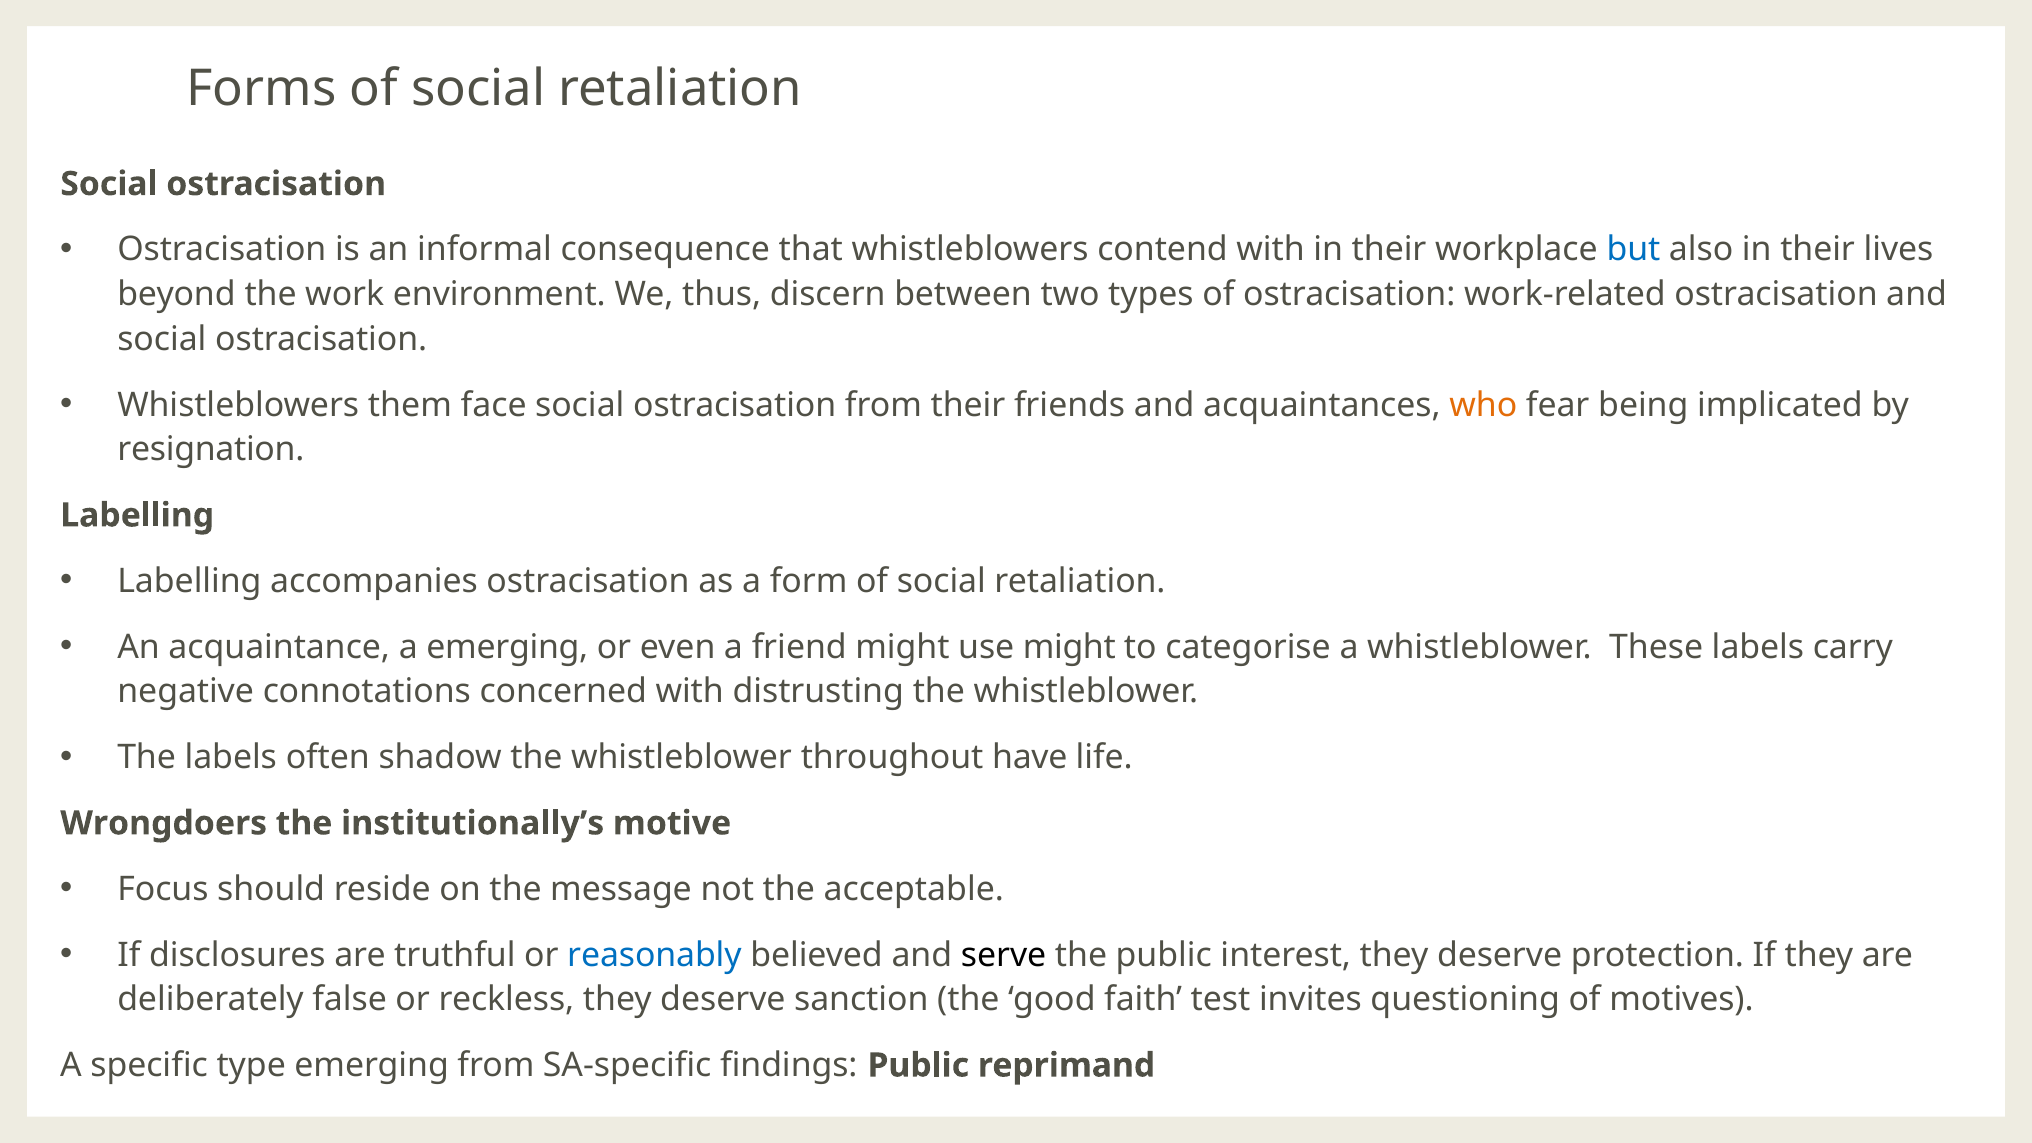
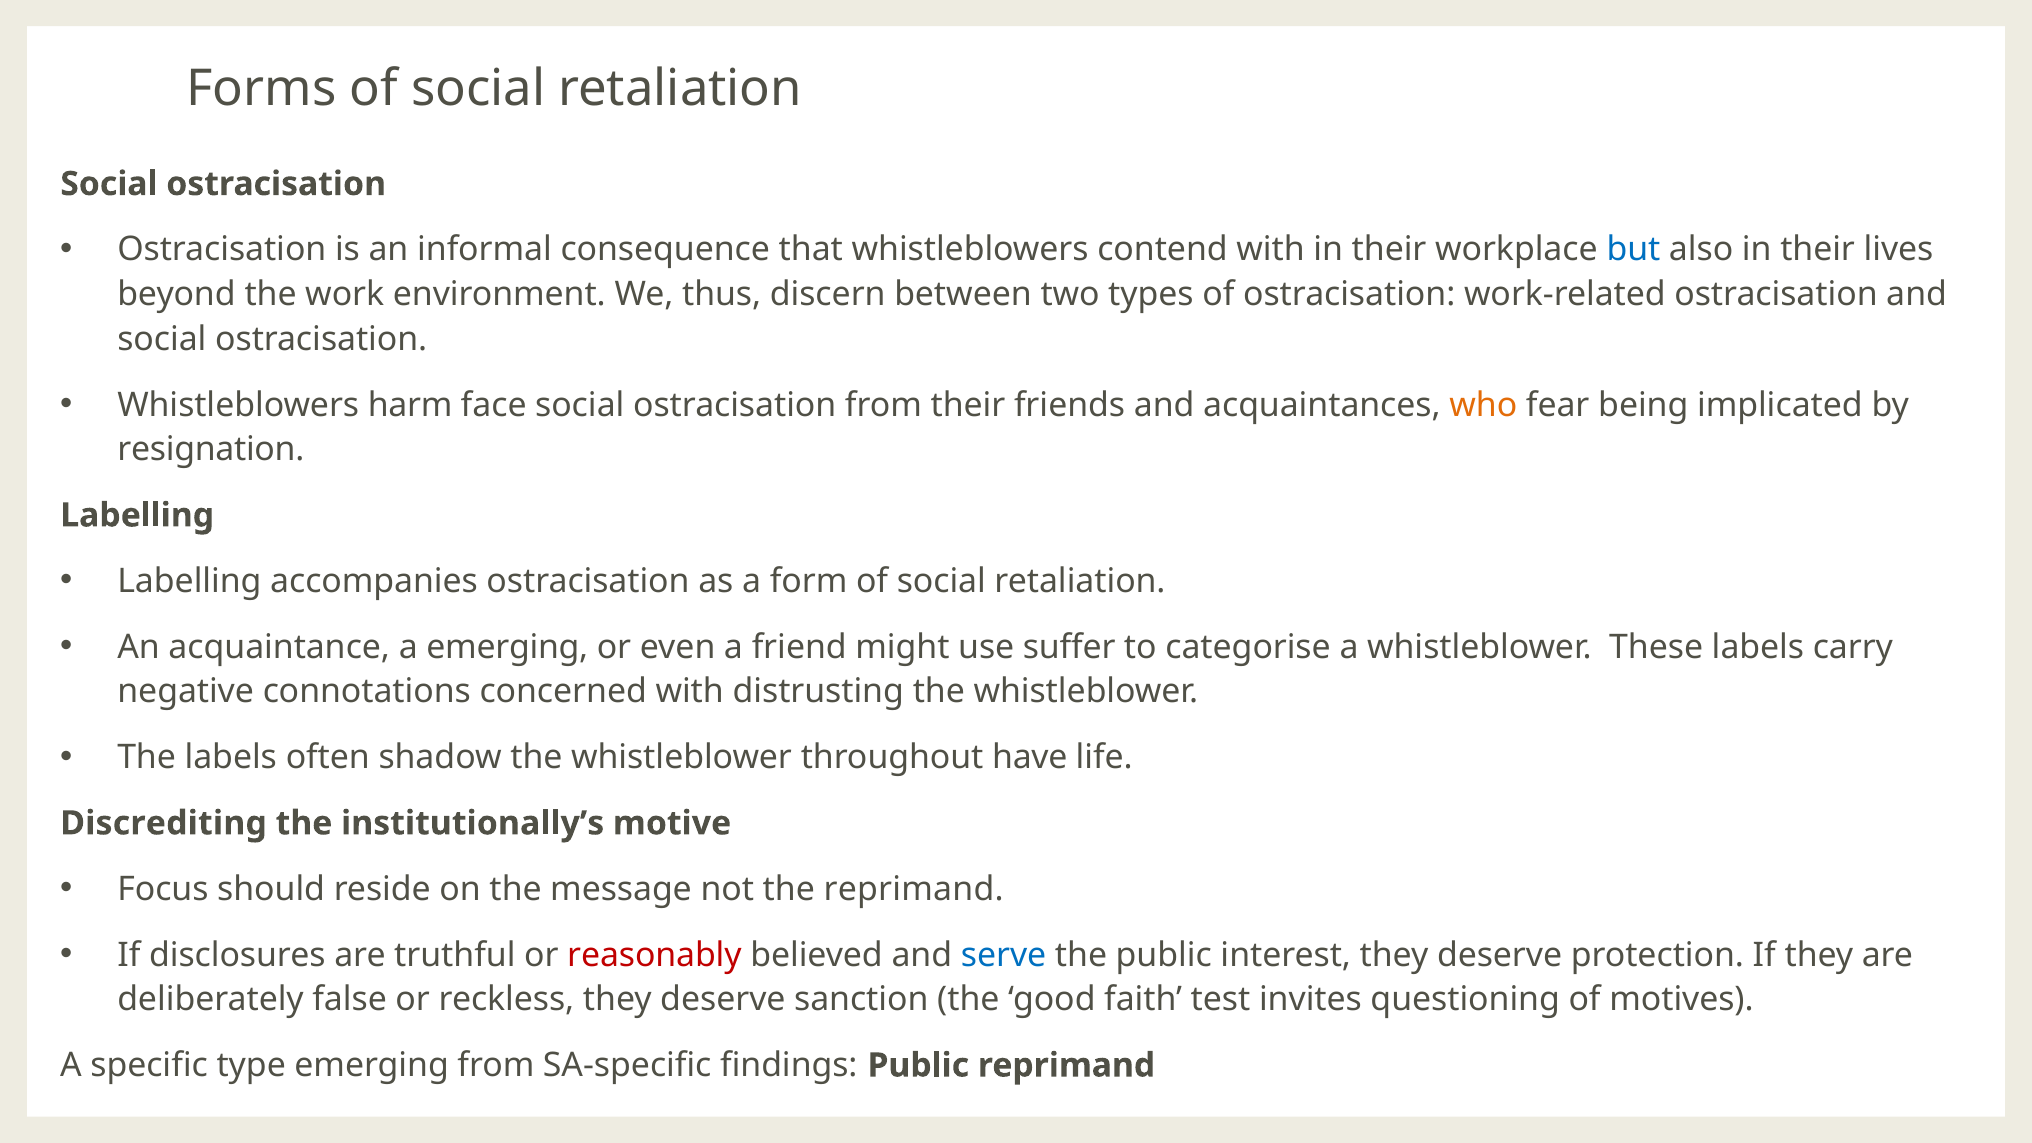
them: them -> harm (410, 405)
use might: might -> suffer (1069, 647)
Wrongdoers: Wrongdoers -> Discrediting (164, 823)
the acceptable: acceptable -> reprimand (914, 889)
reasonably colour: blue -> red (654, 955)
serve colour: black -> blue (1004, 955)
